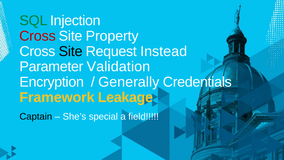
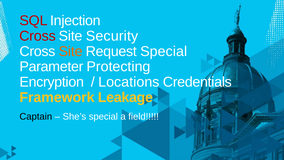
SQL colour: green -> red (33, 21)
Property: Property -> Security (112, 36)
Site colour: black -> orange (71, 51)
Request Instead: Instead -> Special (164, 51)
Validation: Validation -> Protecting (118, 67)
Generally: Generally -> Locations (129, 82)
